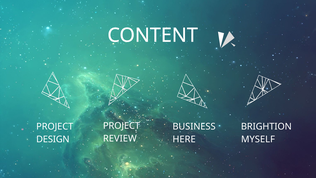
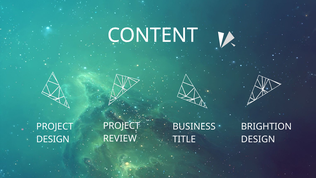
MYSELF: MYSELF -> DESIGN (258, 139)
HERE: HERE -> TITLE (184, 139)
